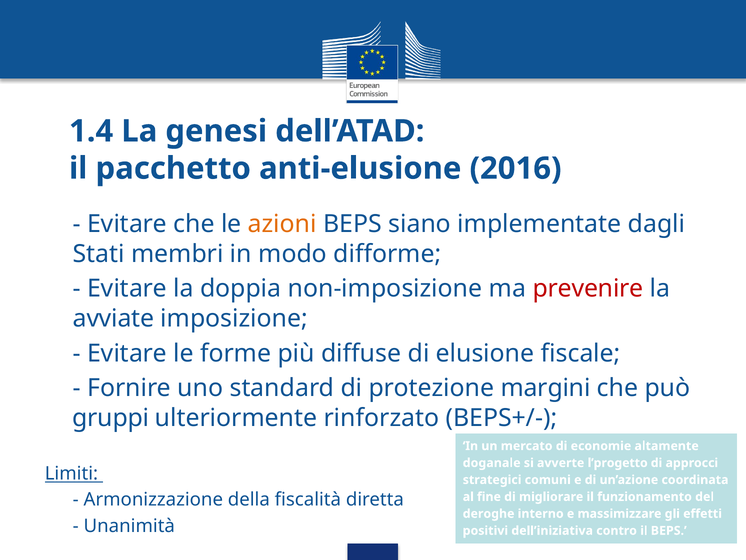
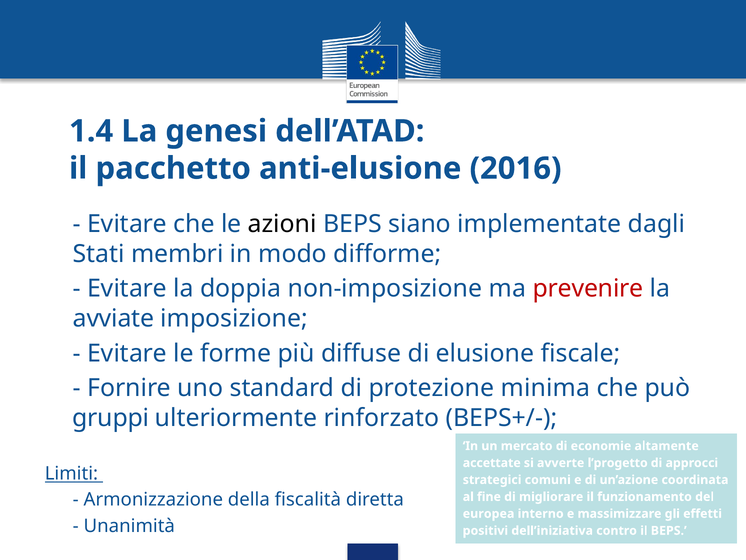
azioni colour: orange -> black (282, 224)
margini: margini -> minima (545, 388)
doganale: doganale -> accettate (492, 463)
deroghe: deroghe -> europea (489, 513)
